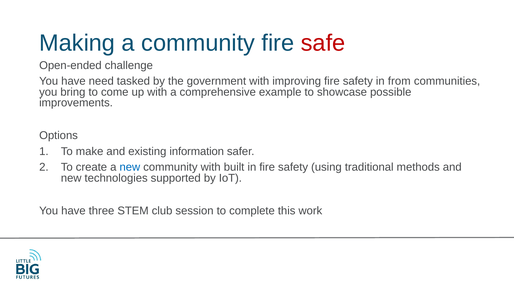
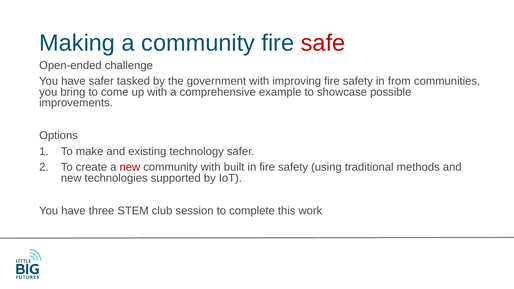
have need: need -> safer (101, 81)
information: information -> technology (197, 151)
new colour: blue -> red (130, 167)
